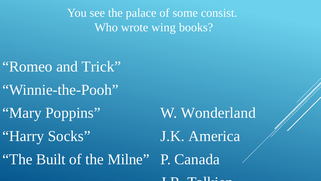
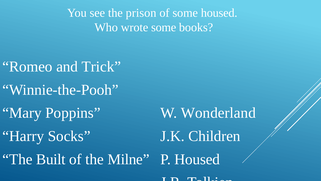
palace: palace -> prison (141, 13)
some consist: consist -> housed (219, 13)
wrote wing: wing -> some (164, 27)
America: America -> Children (214, 136)
P Canada: Canada -> Housed (197, 159)
